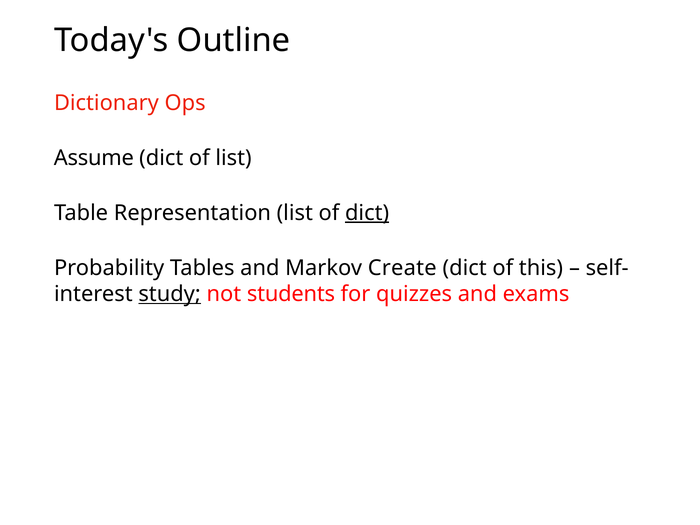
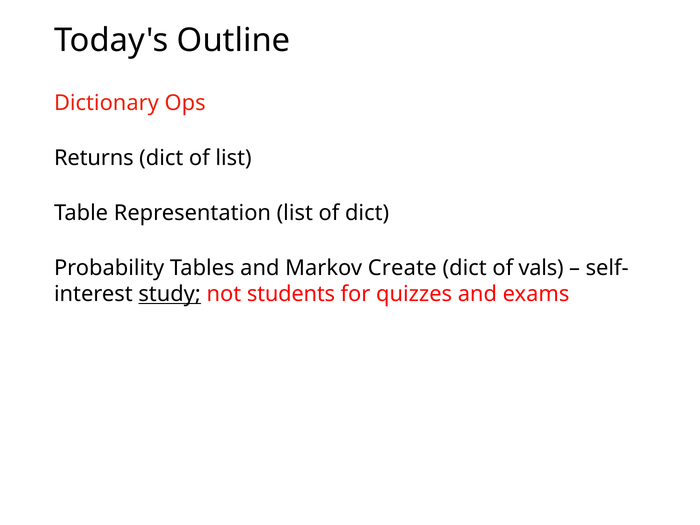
Assume: Assume -> Returns (94, 158)
dict underline: present -> none (367, 213)
this: this -> vals (541, 268)
